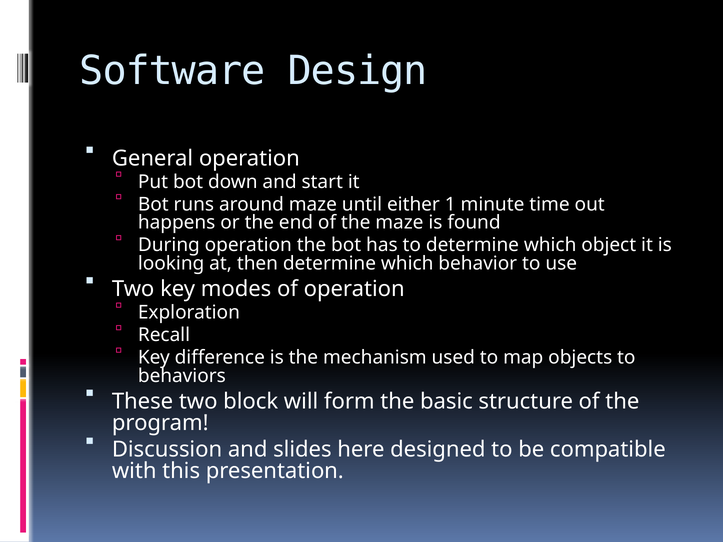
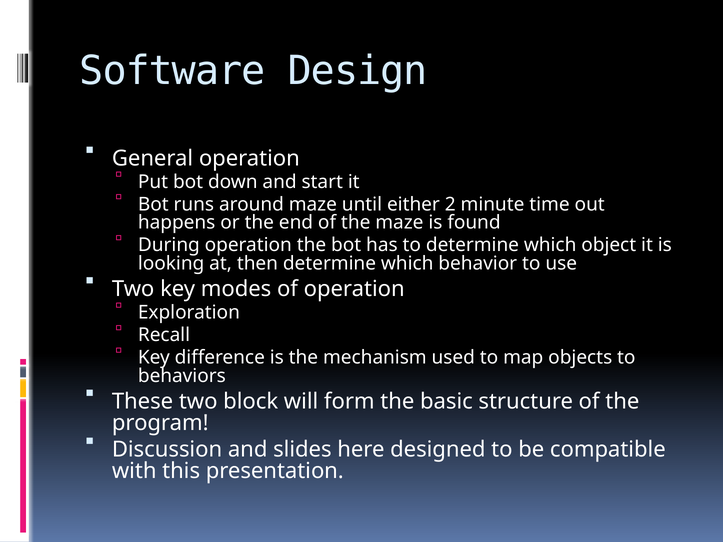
1: 1 -> 2 (450, 204)
